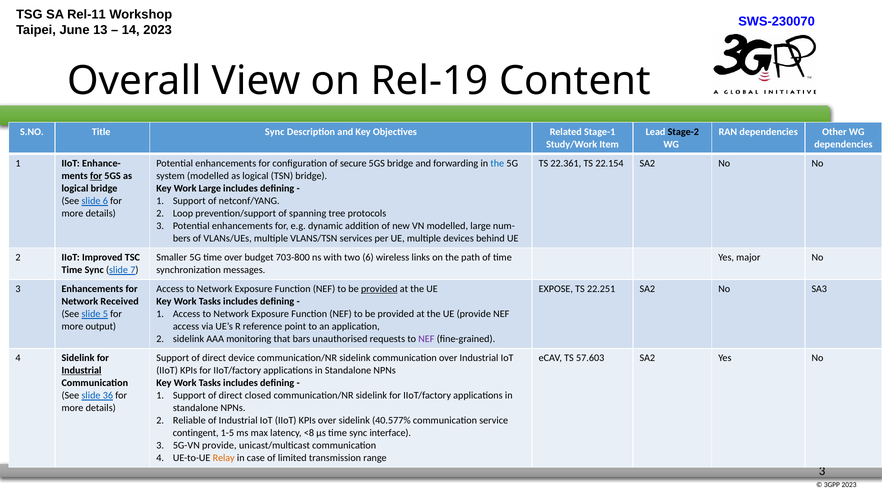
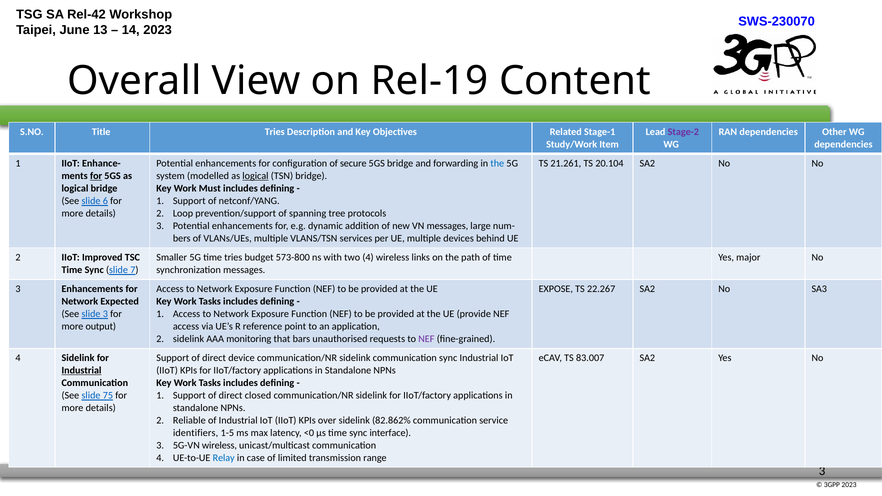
Rel-11: Rel-11 -> Rel-42 (86, 14)
Title Sync: Sync -> Tries (275, 132)
Stage-2 colour: black -> purple (683, 132)
22.361: 22.361 -> 21.261 (566, 164)
22.154: 22.154 -> 20.104 (609, 164)
logical underline: none -> present (255, 176)
Work Large: Large -> Must (210, 189)
VN modelled: modelled -> messages (447, 226)
time over: over -> tries (233, 258)
703-800: 703-800 -> 573-800 (293, 258)
two 6: 6 -> 4 (368, 258)
provided underline: present -> none (379, 289)
22.251: 22.251 -> 22.267 (601, 289)
Received: Received -> Expected (120, 302)
slide 5: 5 -> 3 (105, 314)
communication over: over -> sync (448, 358)
57.603: 57.603 -> 83.007 (590, 358)
36: 36 -> 75 (108, 396)
40.577%: 40.577% -> 82.862% (391, 421)
contingent: contingent -> identifiers (196, 433)
<8: <8 -> <0 (309, 433)
5G-VN provide: provide -> wireless (219, 445)
Relay colour: orange -> blue (224, 458)
